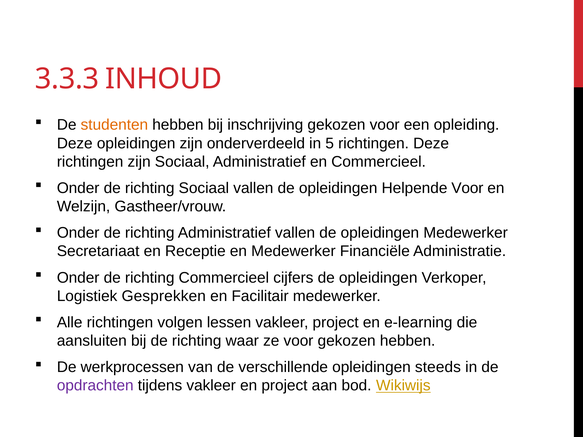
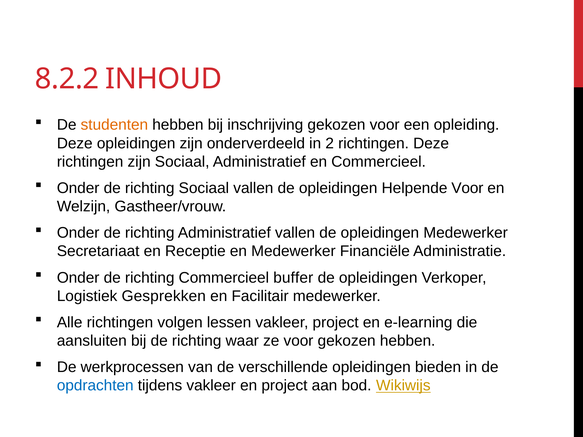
3.3.3: 3.3.3 -> 8.2.2 (67, 79)
5: 5 -> 2 (330, 143)
cijfers: cijfers -> buffer (293, 278)
steeds: steeds -> bieden (438, 367)
opdrachten colour: purple -> blue (95, 386)
